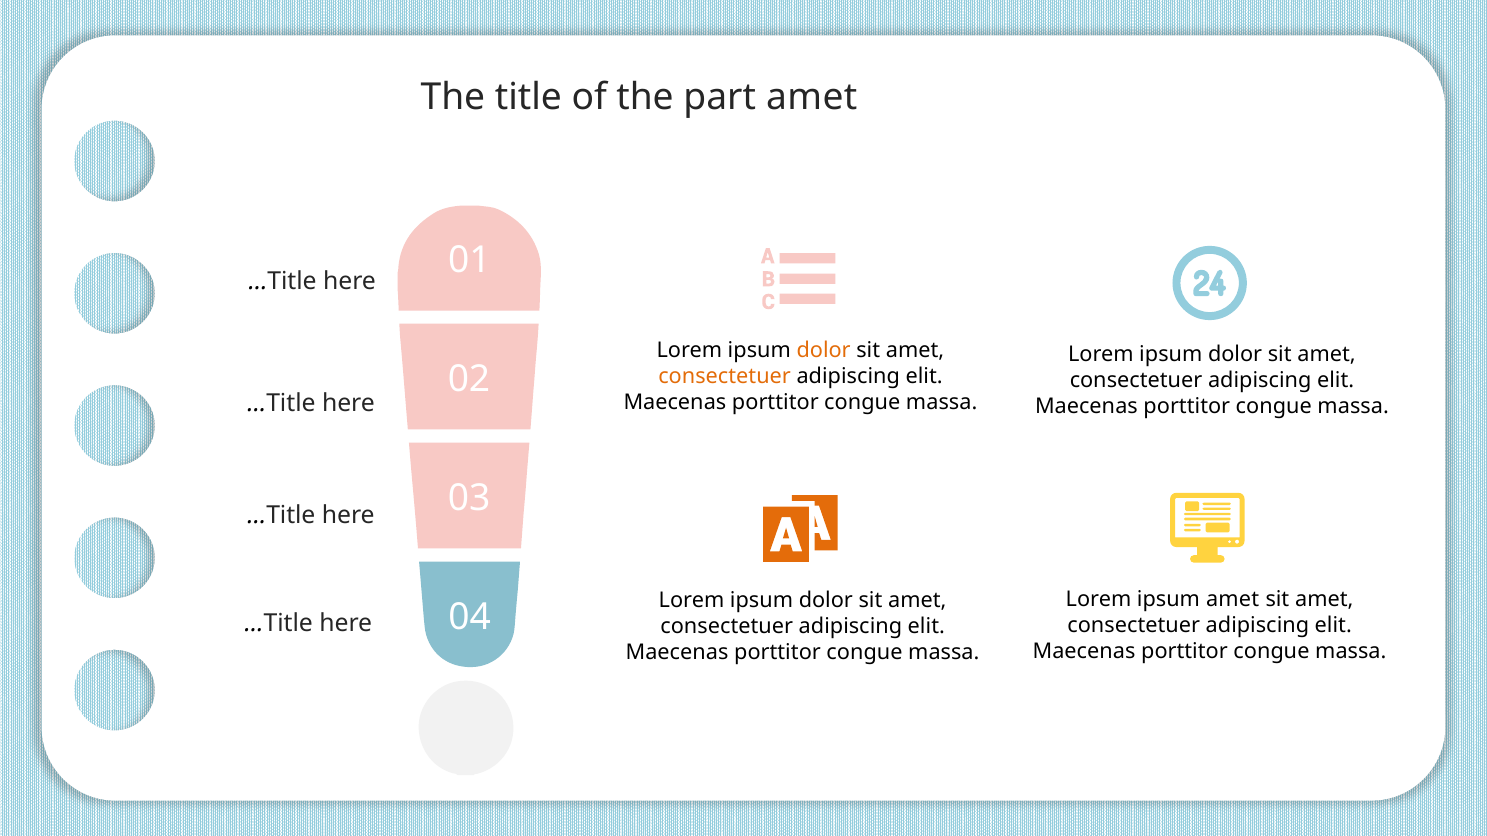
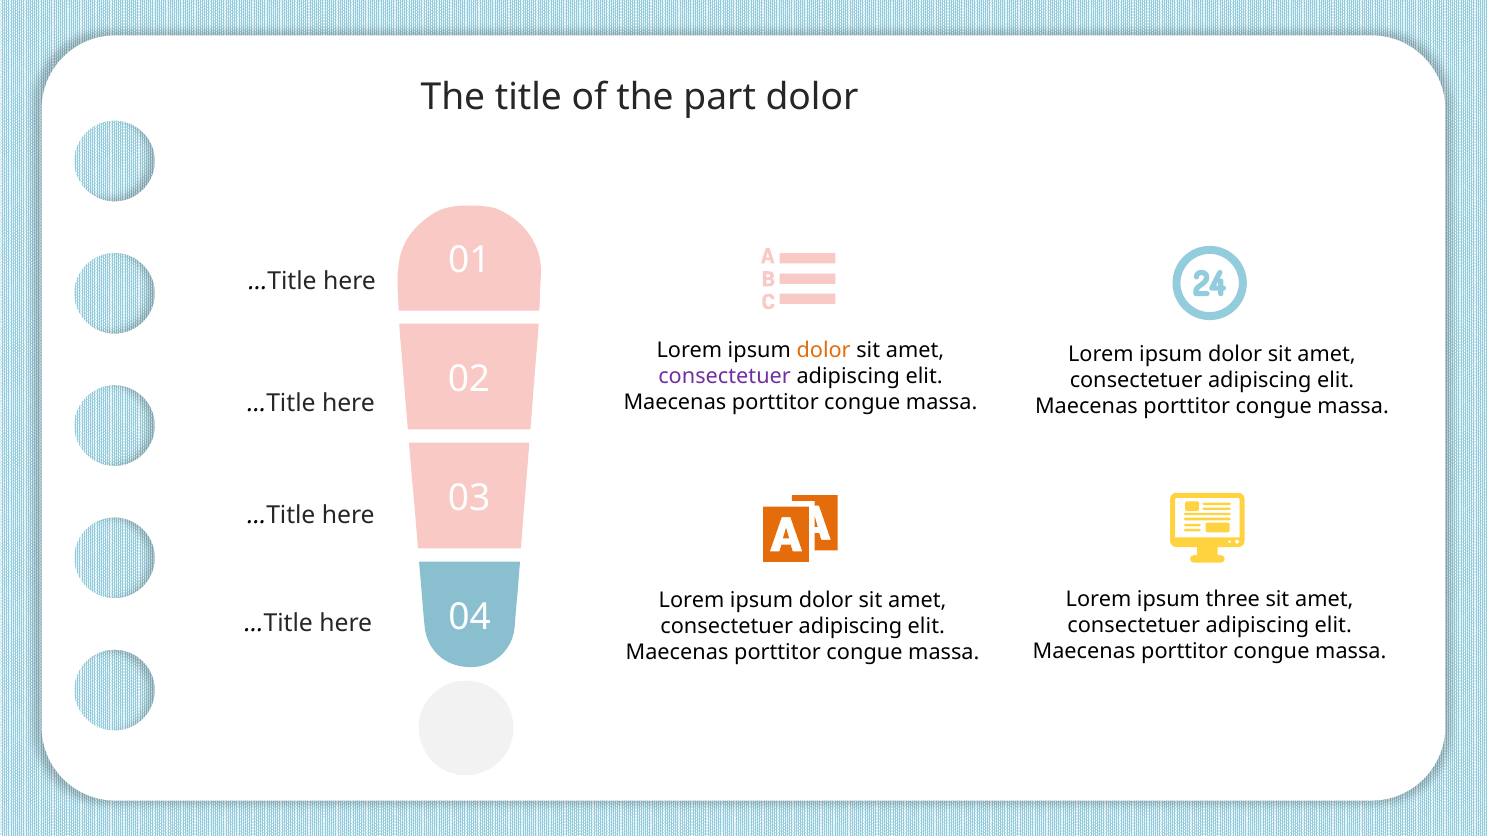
part amet: amet -> dolor (812, 97)
consectetuer colour: orange -> purple (725, 377)
ipsum amet: amet -> three (1233, 600)
